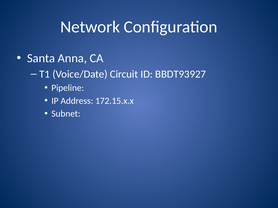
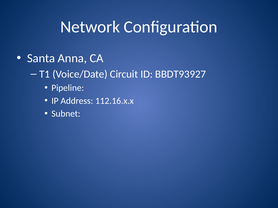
172.15.x.x: 172.15.x.x -> 112.16.x.x (114, 101)
